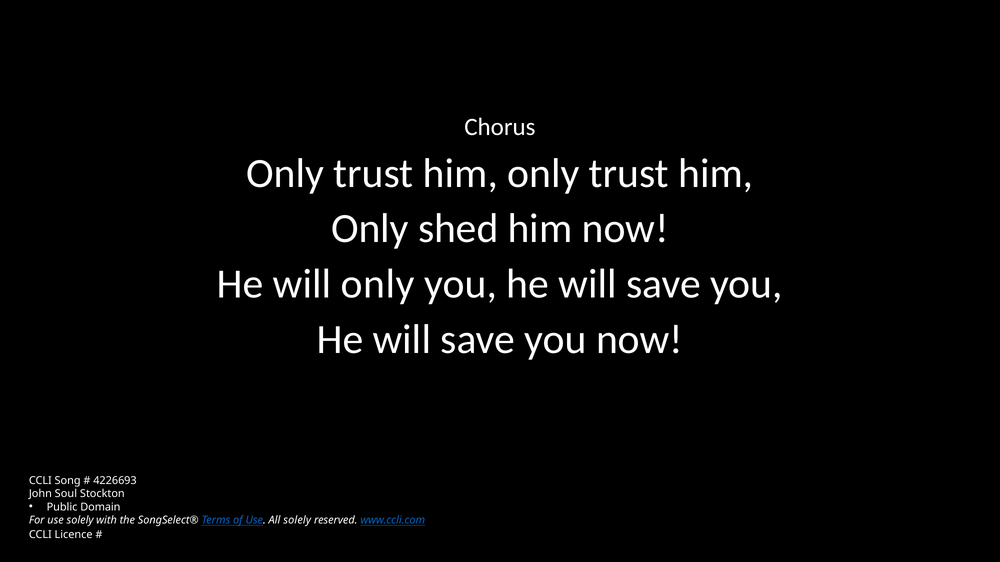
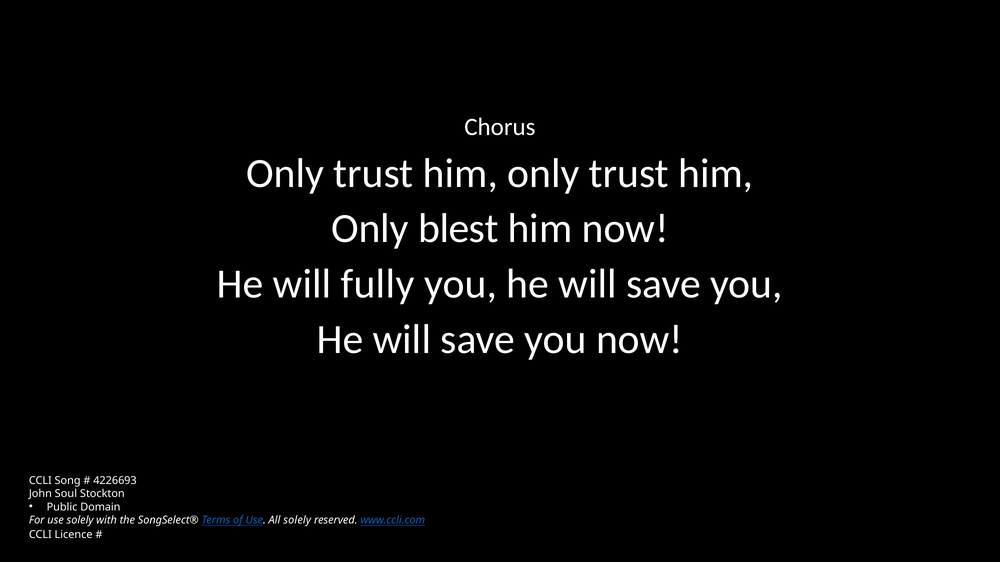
shed: shed -> blest (458, 229)
will only: only -> fully (378, 284)
